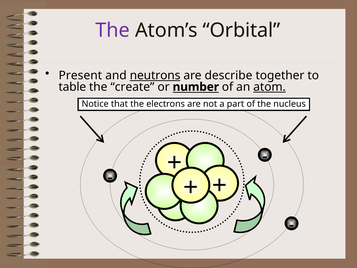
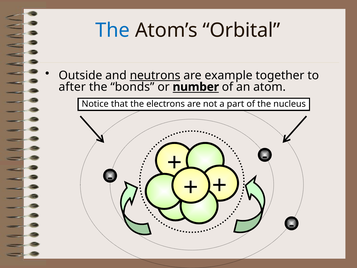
The colour: purple -> blue (113, 30)
Present: Present -> Outside (80, 75)
describe: describe -> example (229, 75)
table: table -> after (72, 87)
create: create -> bonds (132, 87)
atom underline: present -> none (270, 87)
